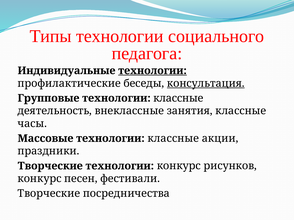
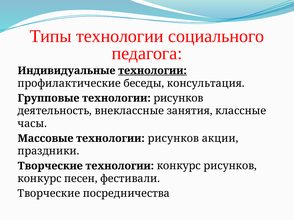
консультация underline: present -> none (206, 84)
Групповые технологии классные: классные -> рисунков (178, 98)
Массовые технологии классные: классные -> рисунков (173, 139)
